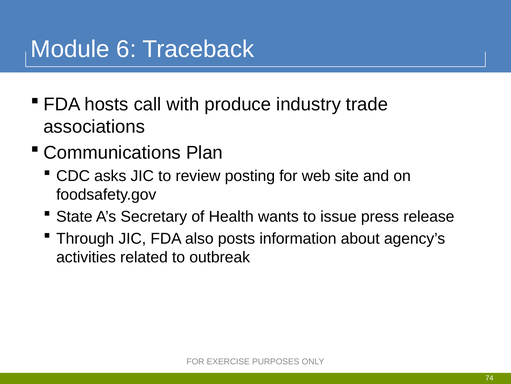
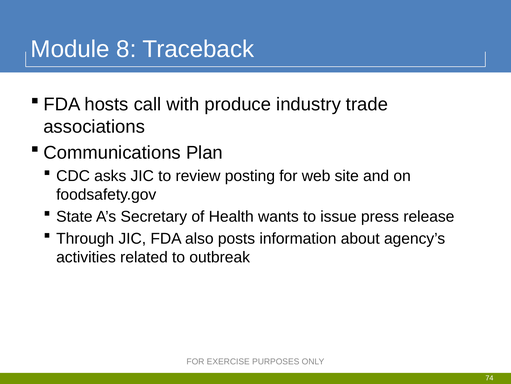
6: 6 -> 8 (126, 49)
